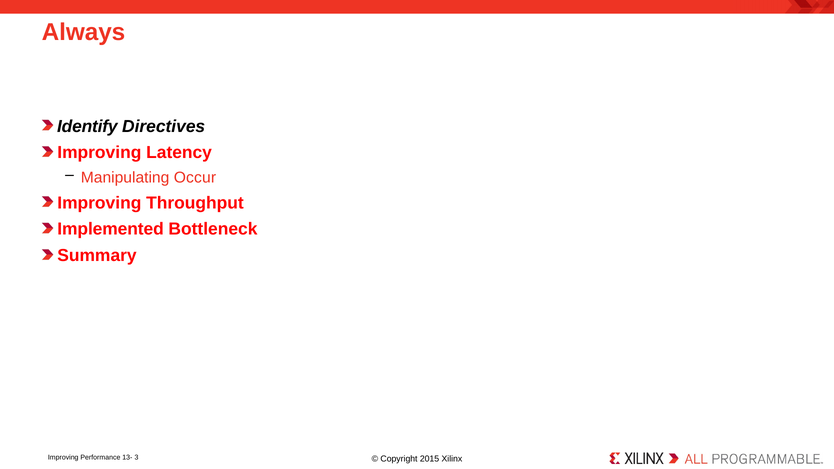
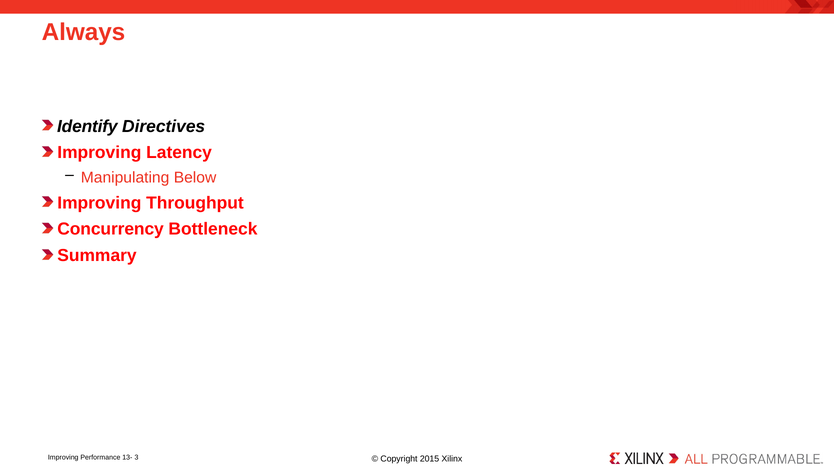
Occur: Occur -> Below (195, 177)
Implemented: Implemented -> Concurrency (111, 229)
